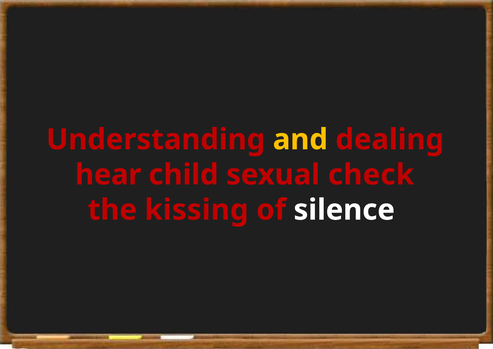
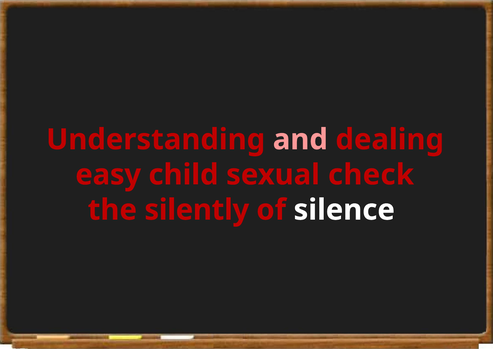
and colour: yellow -> pink (300, 139)
hear: hear -> easy (108, 175)
kissing: kissing -> silently (197, 210)
